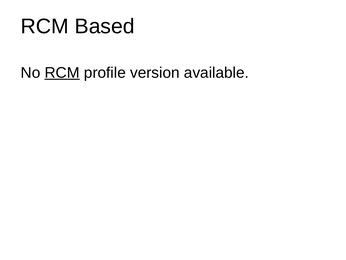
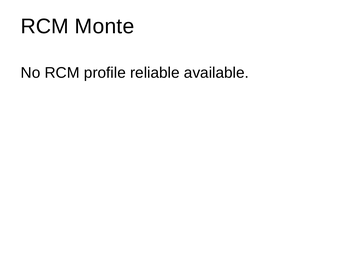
Based: Based -> Monte (105, 26)
RCM underline: present -> none (62, 73)
version: version -> reliable (155, 73)
